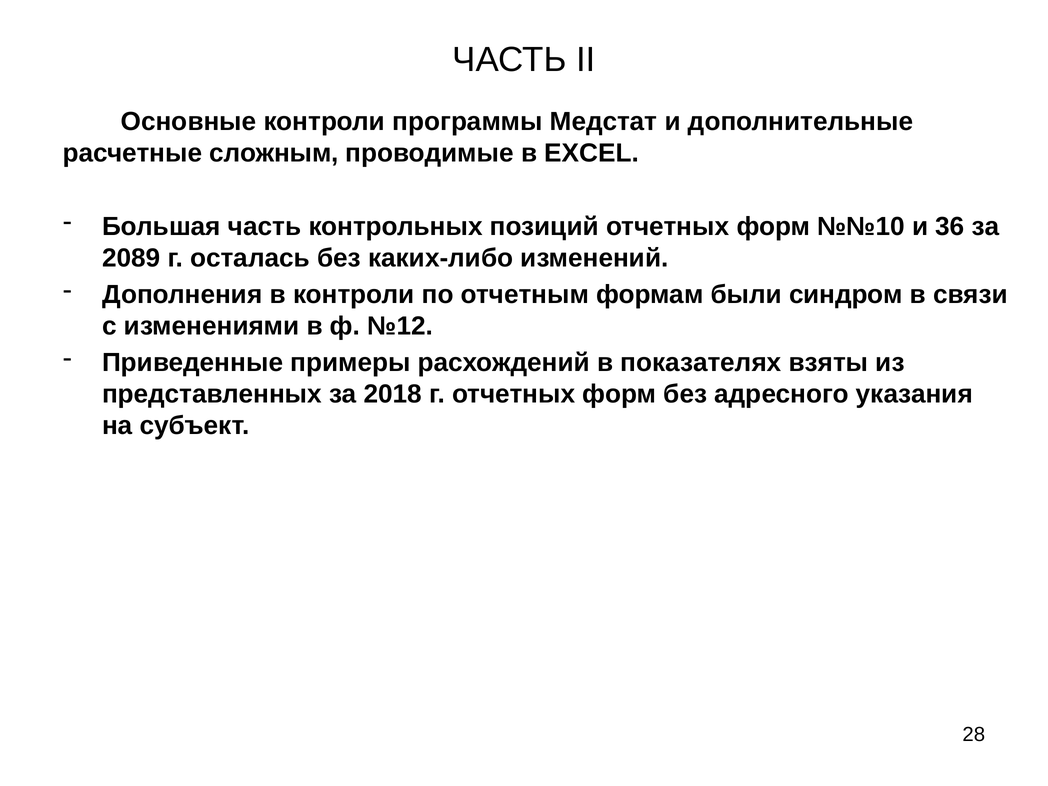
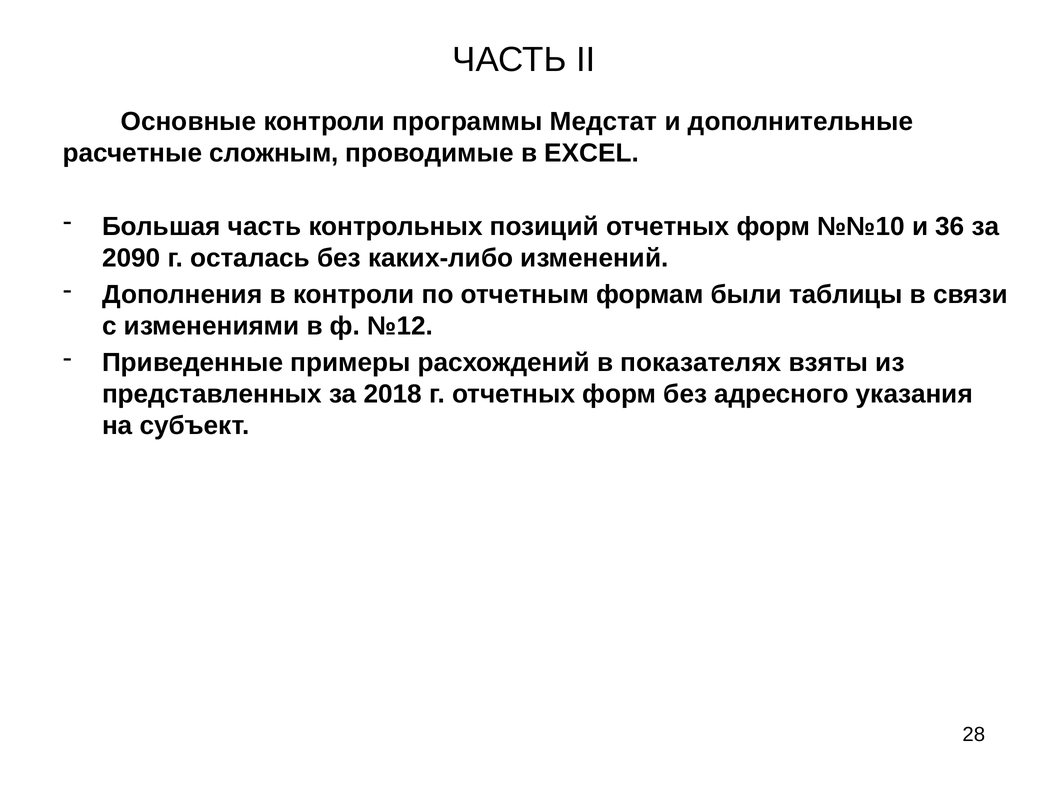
2089: 2089 -> 2090 (131, 258)
синдром: синдром -> таблицы (846, 295)
